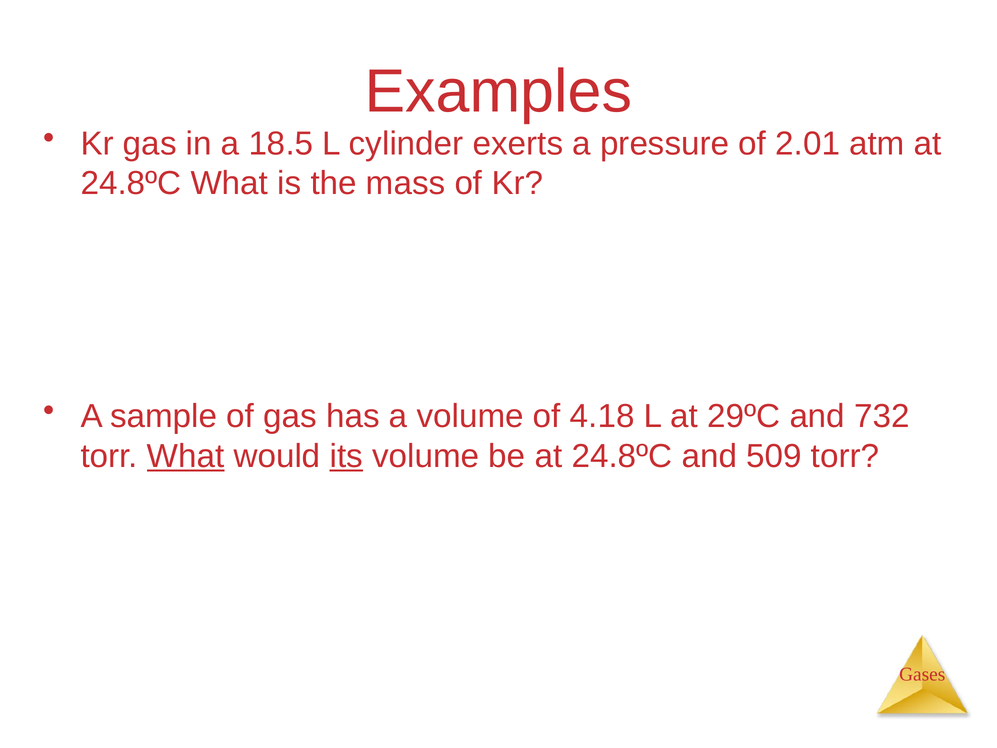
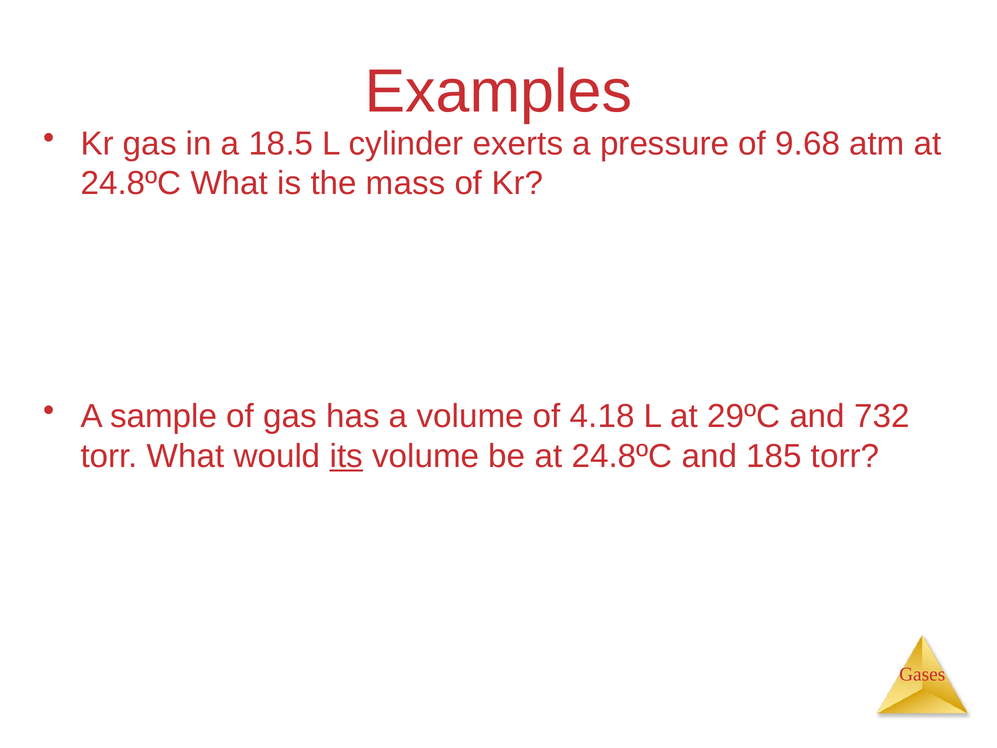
2.01: 2.01 -> 9.68 (808, 144)
What underline: present -> none (186, 456)
509: 509 -> 185 (774, 456)
